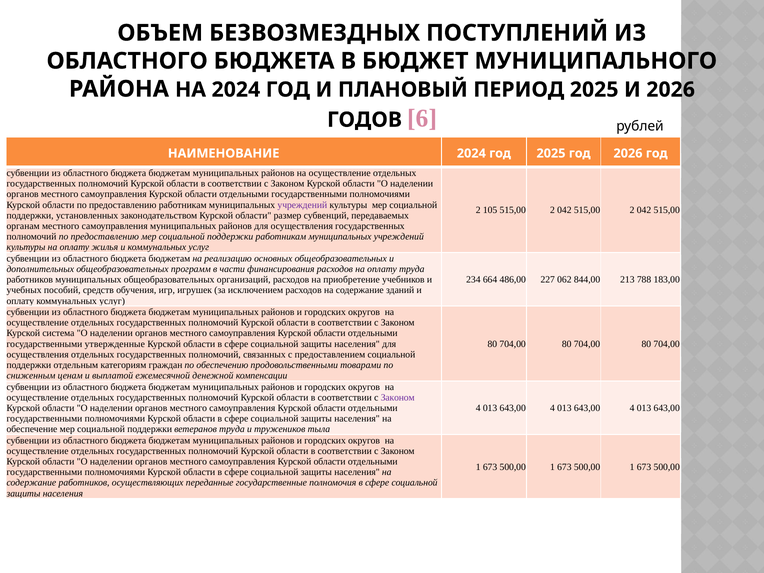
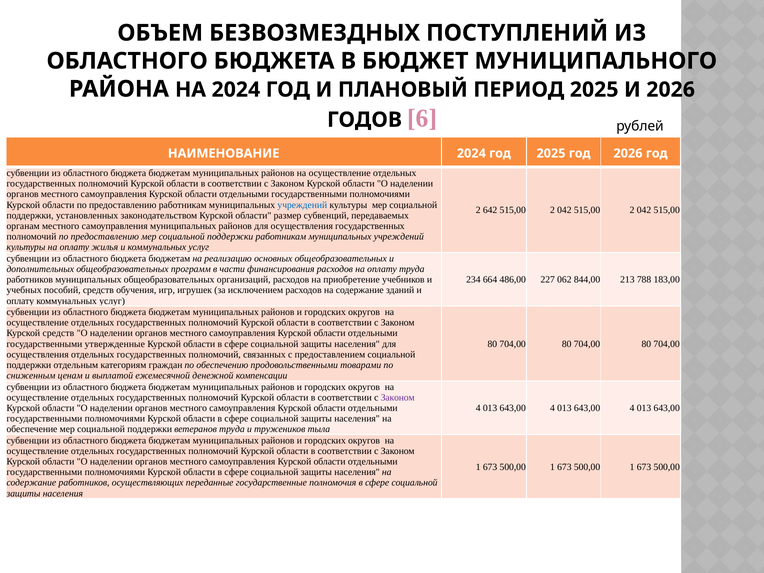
учреждений colour: purple -> blue (302, 205)
105: 105 -> 642 (490, 210)
Курской система: система -> средств (58, 333)
